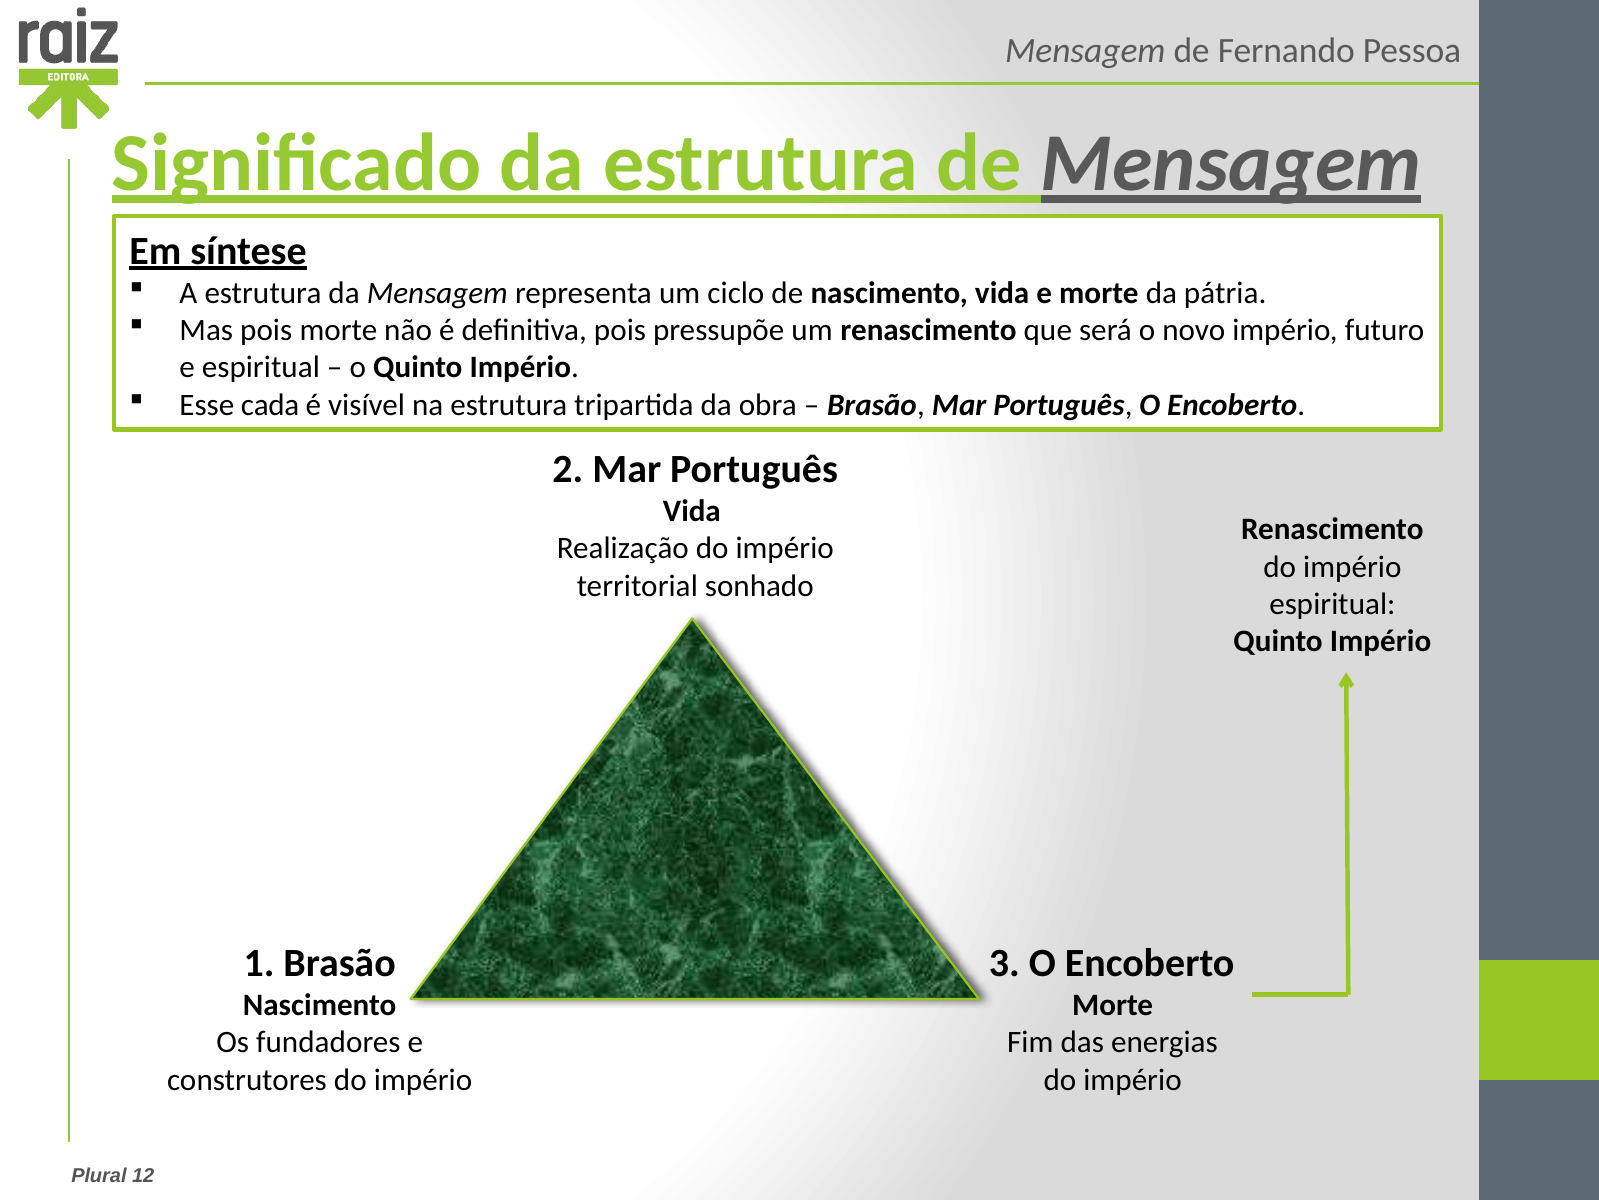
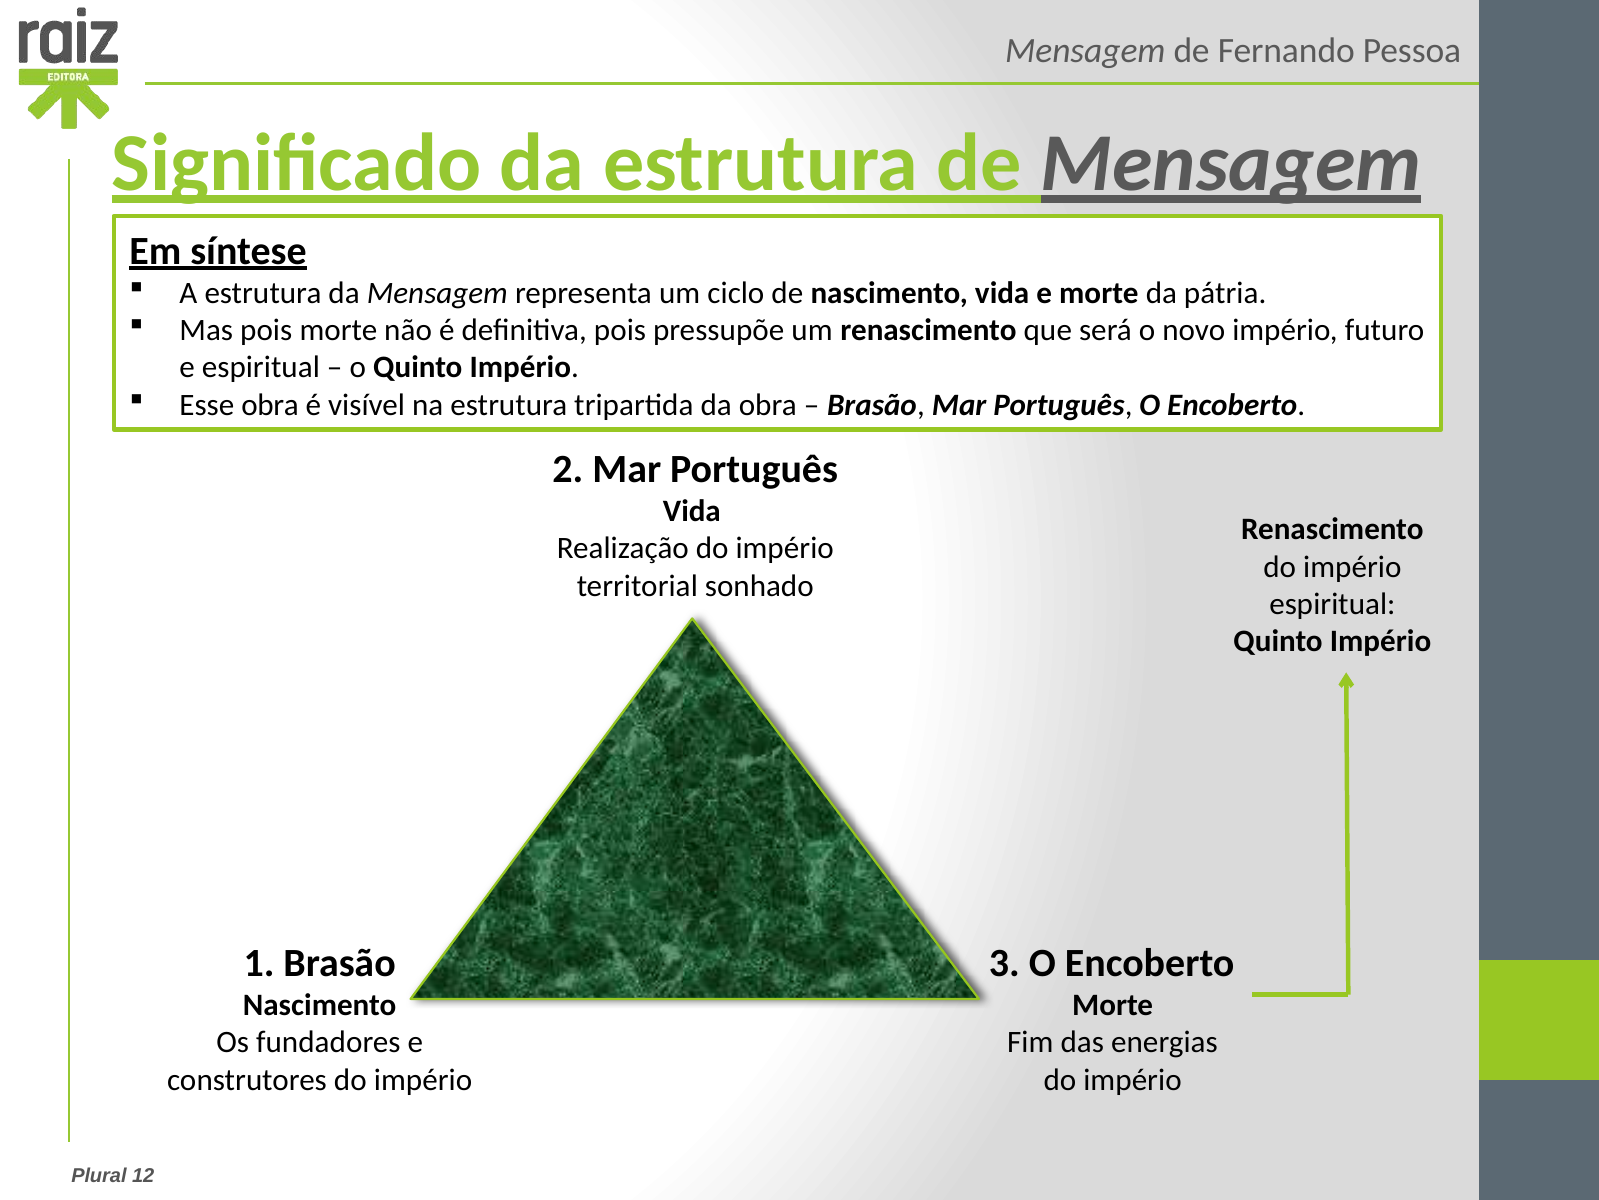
Esse cada: cada -> obra (270, 405)
